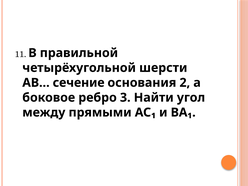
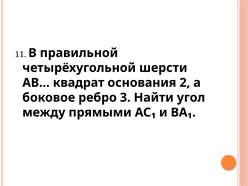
сечение: сечение -> квадрат (79, 83)
